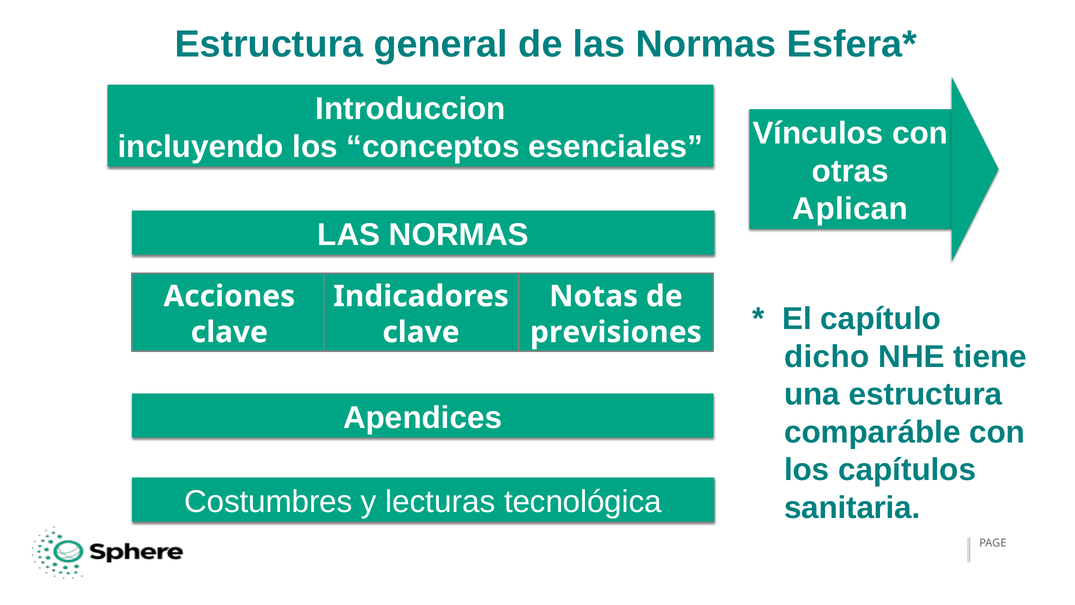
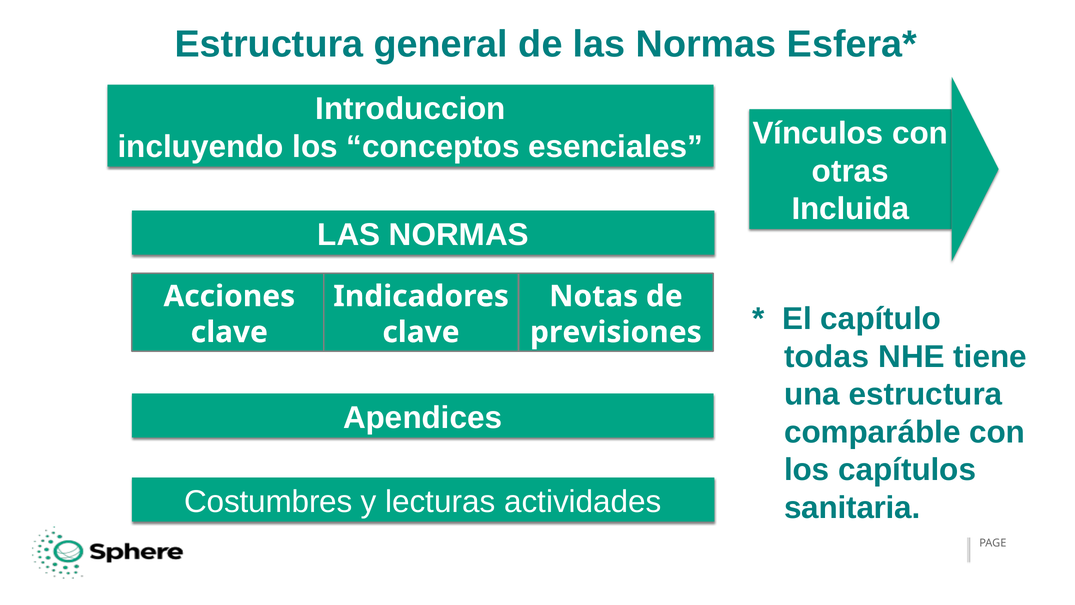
Aplican: Aplican -> Incluida (850, 209)
dicho: dicho -> todas (827, 356)
tecnológica: tecnológica -> actividades (583, 502)
